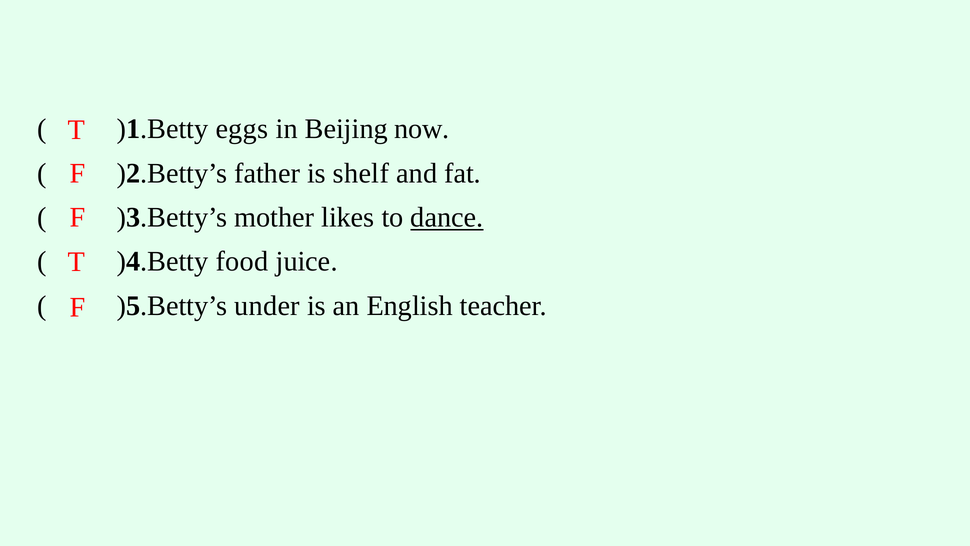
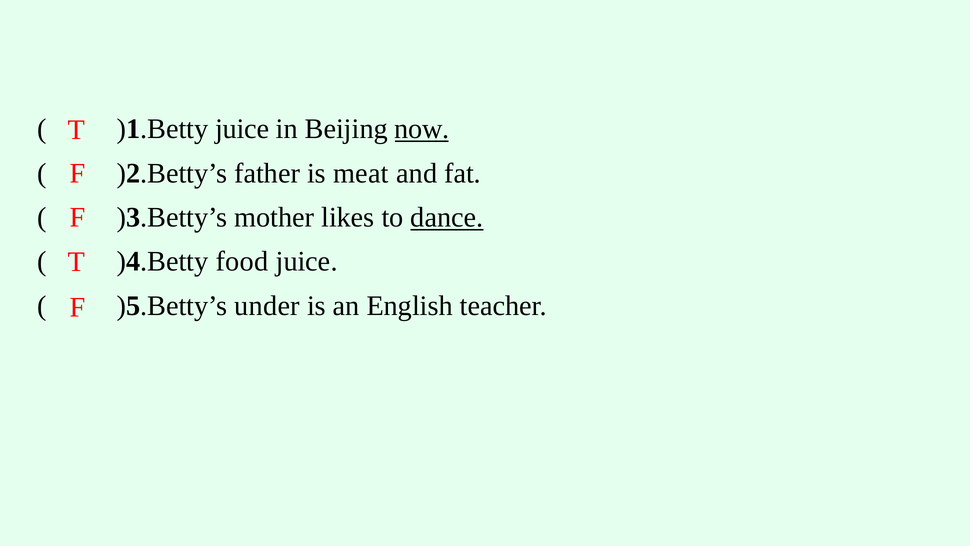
)1.Betty eggs: eggs -> juice (242, 129)
now underline: none -> present (422, 129)
shelf: shelf -> meat (361, 173)
